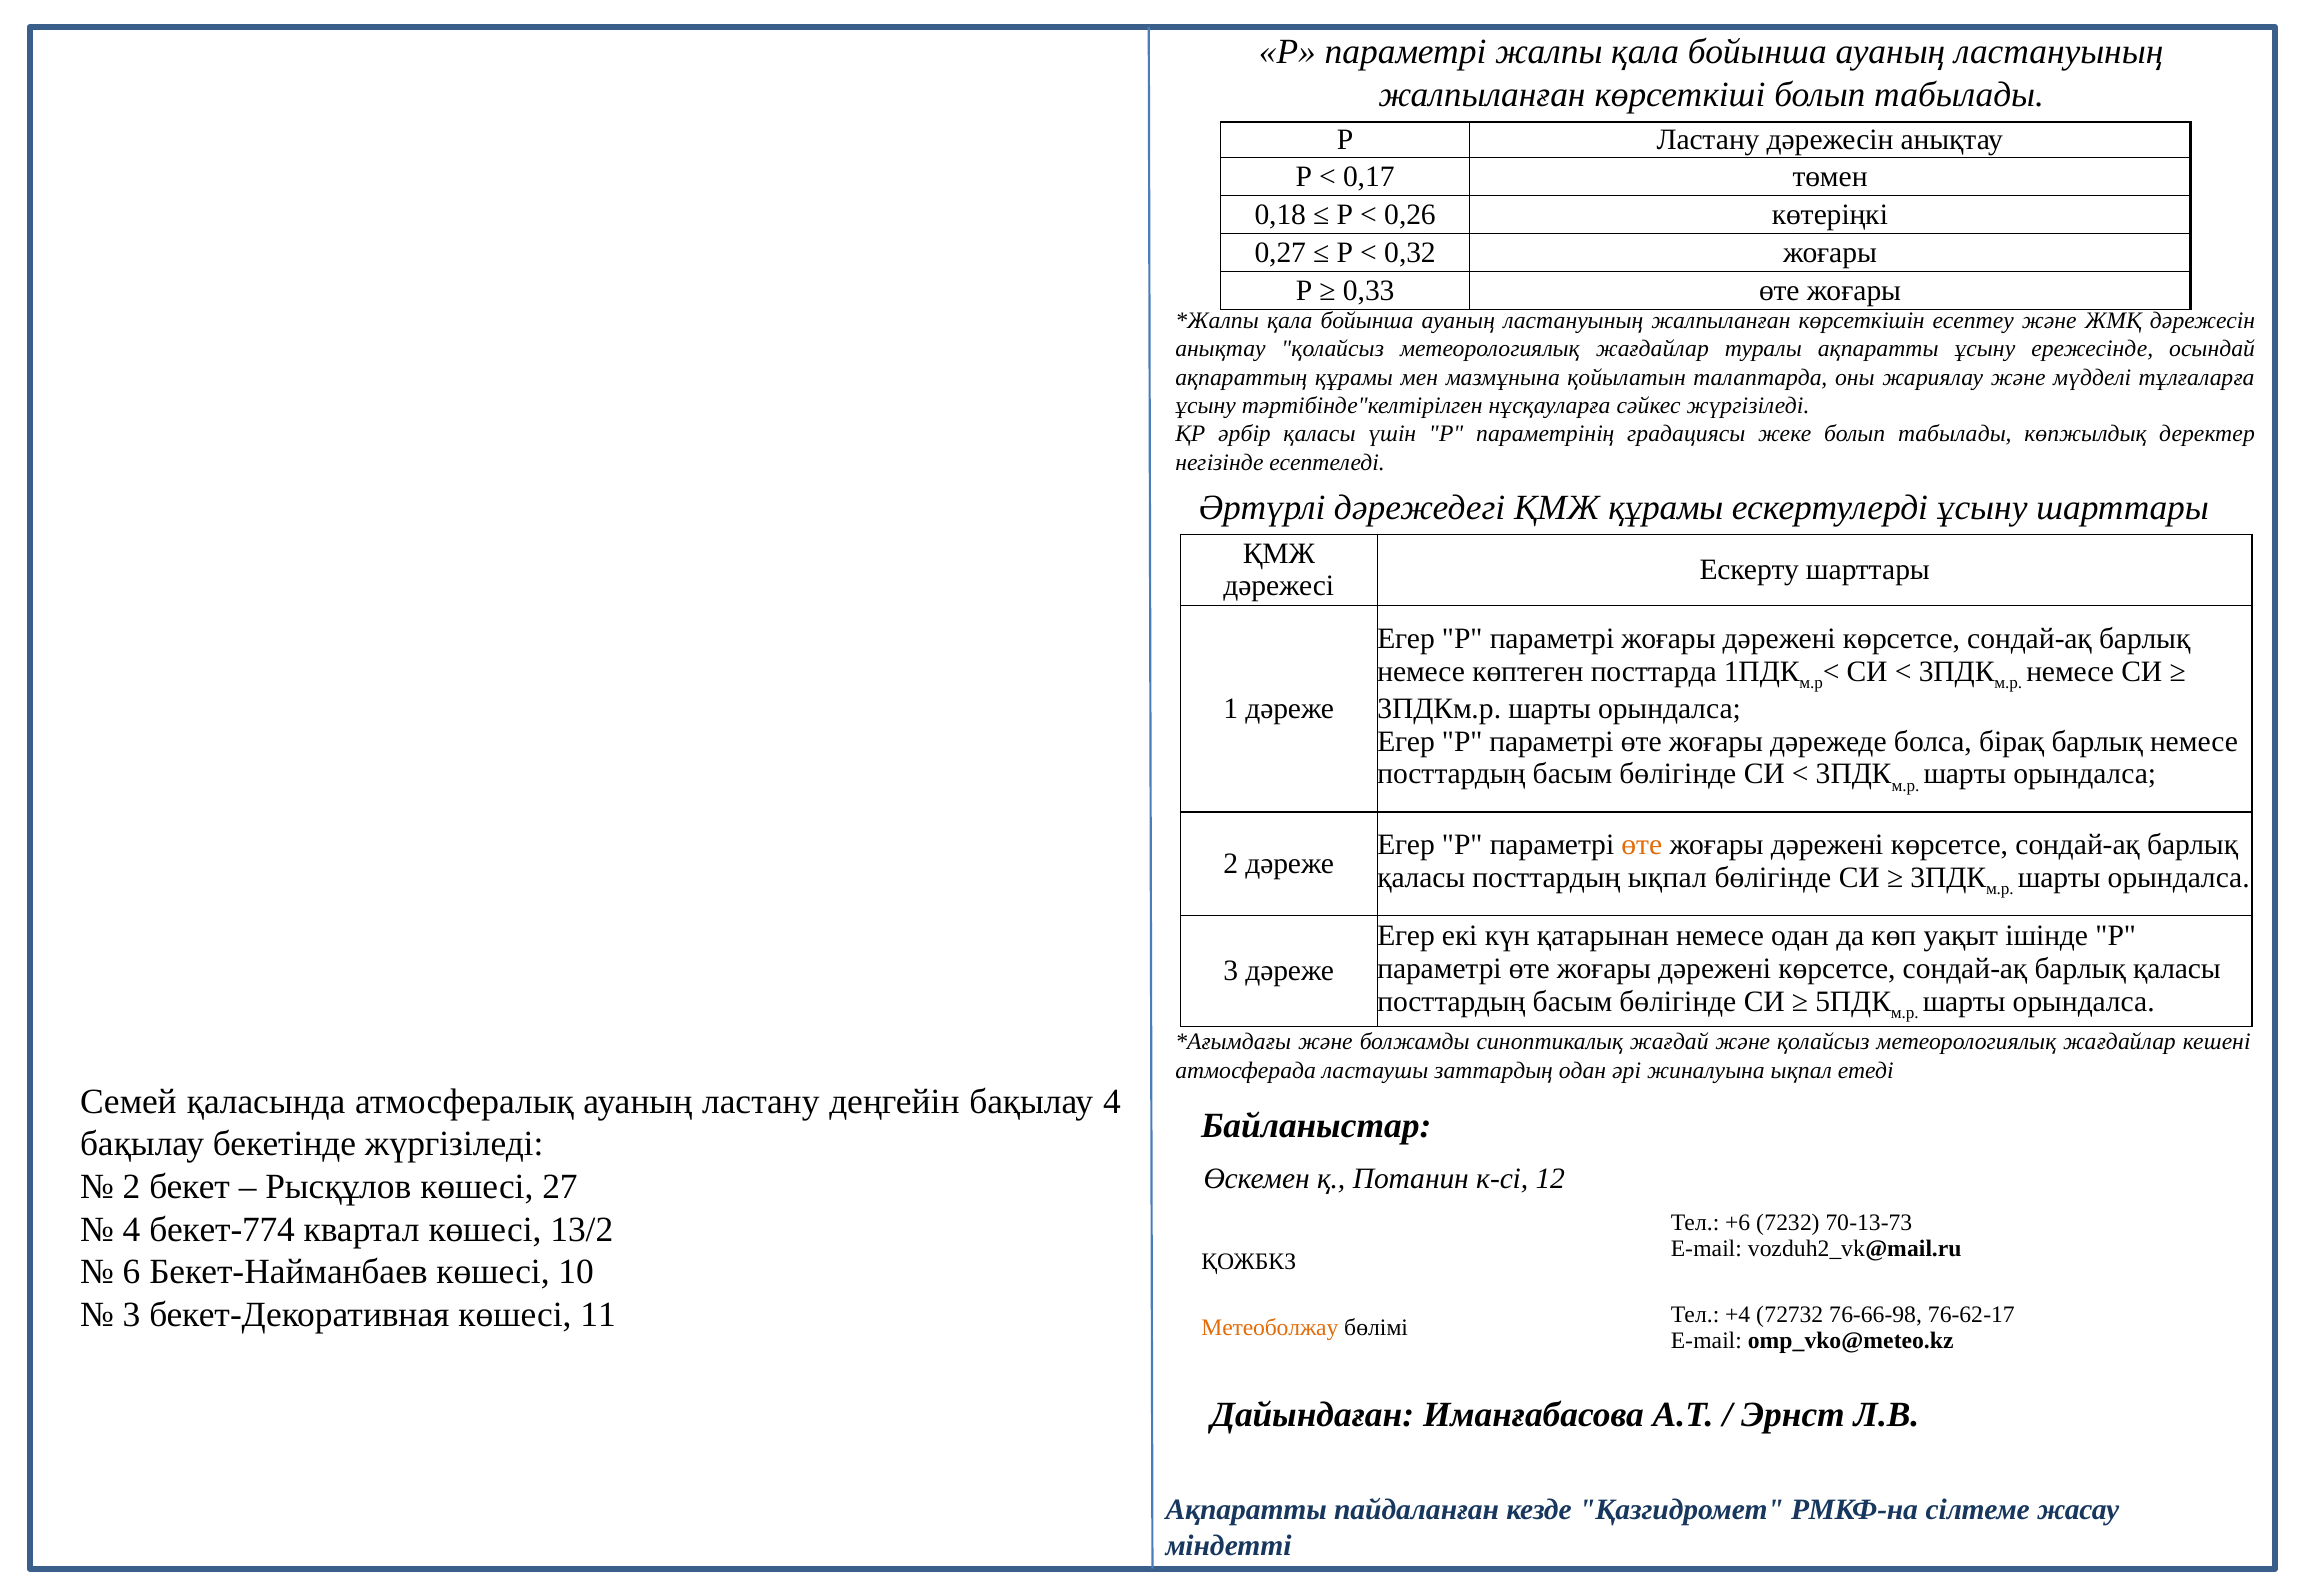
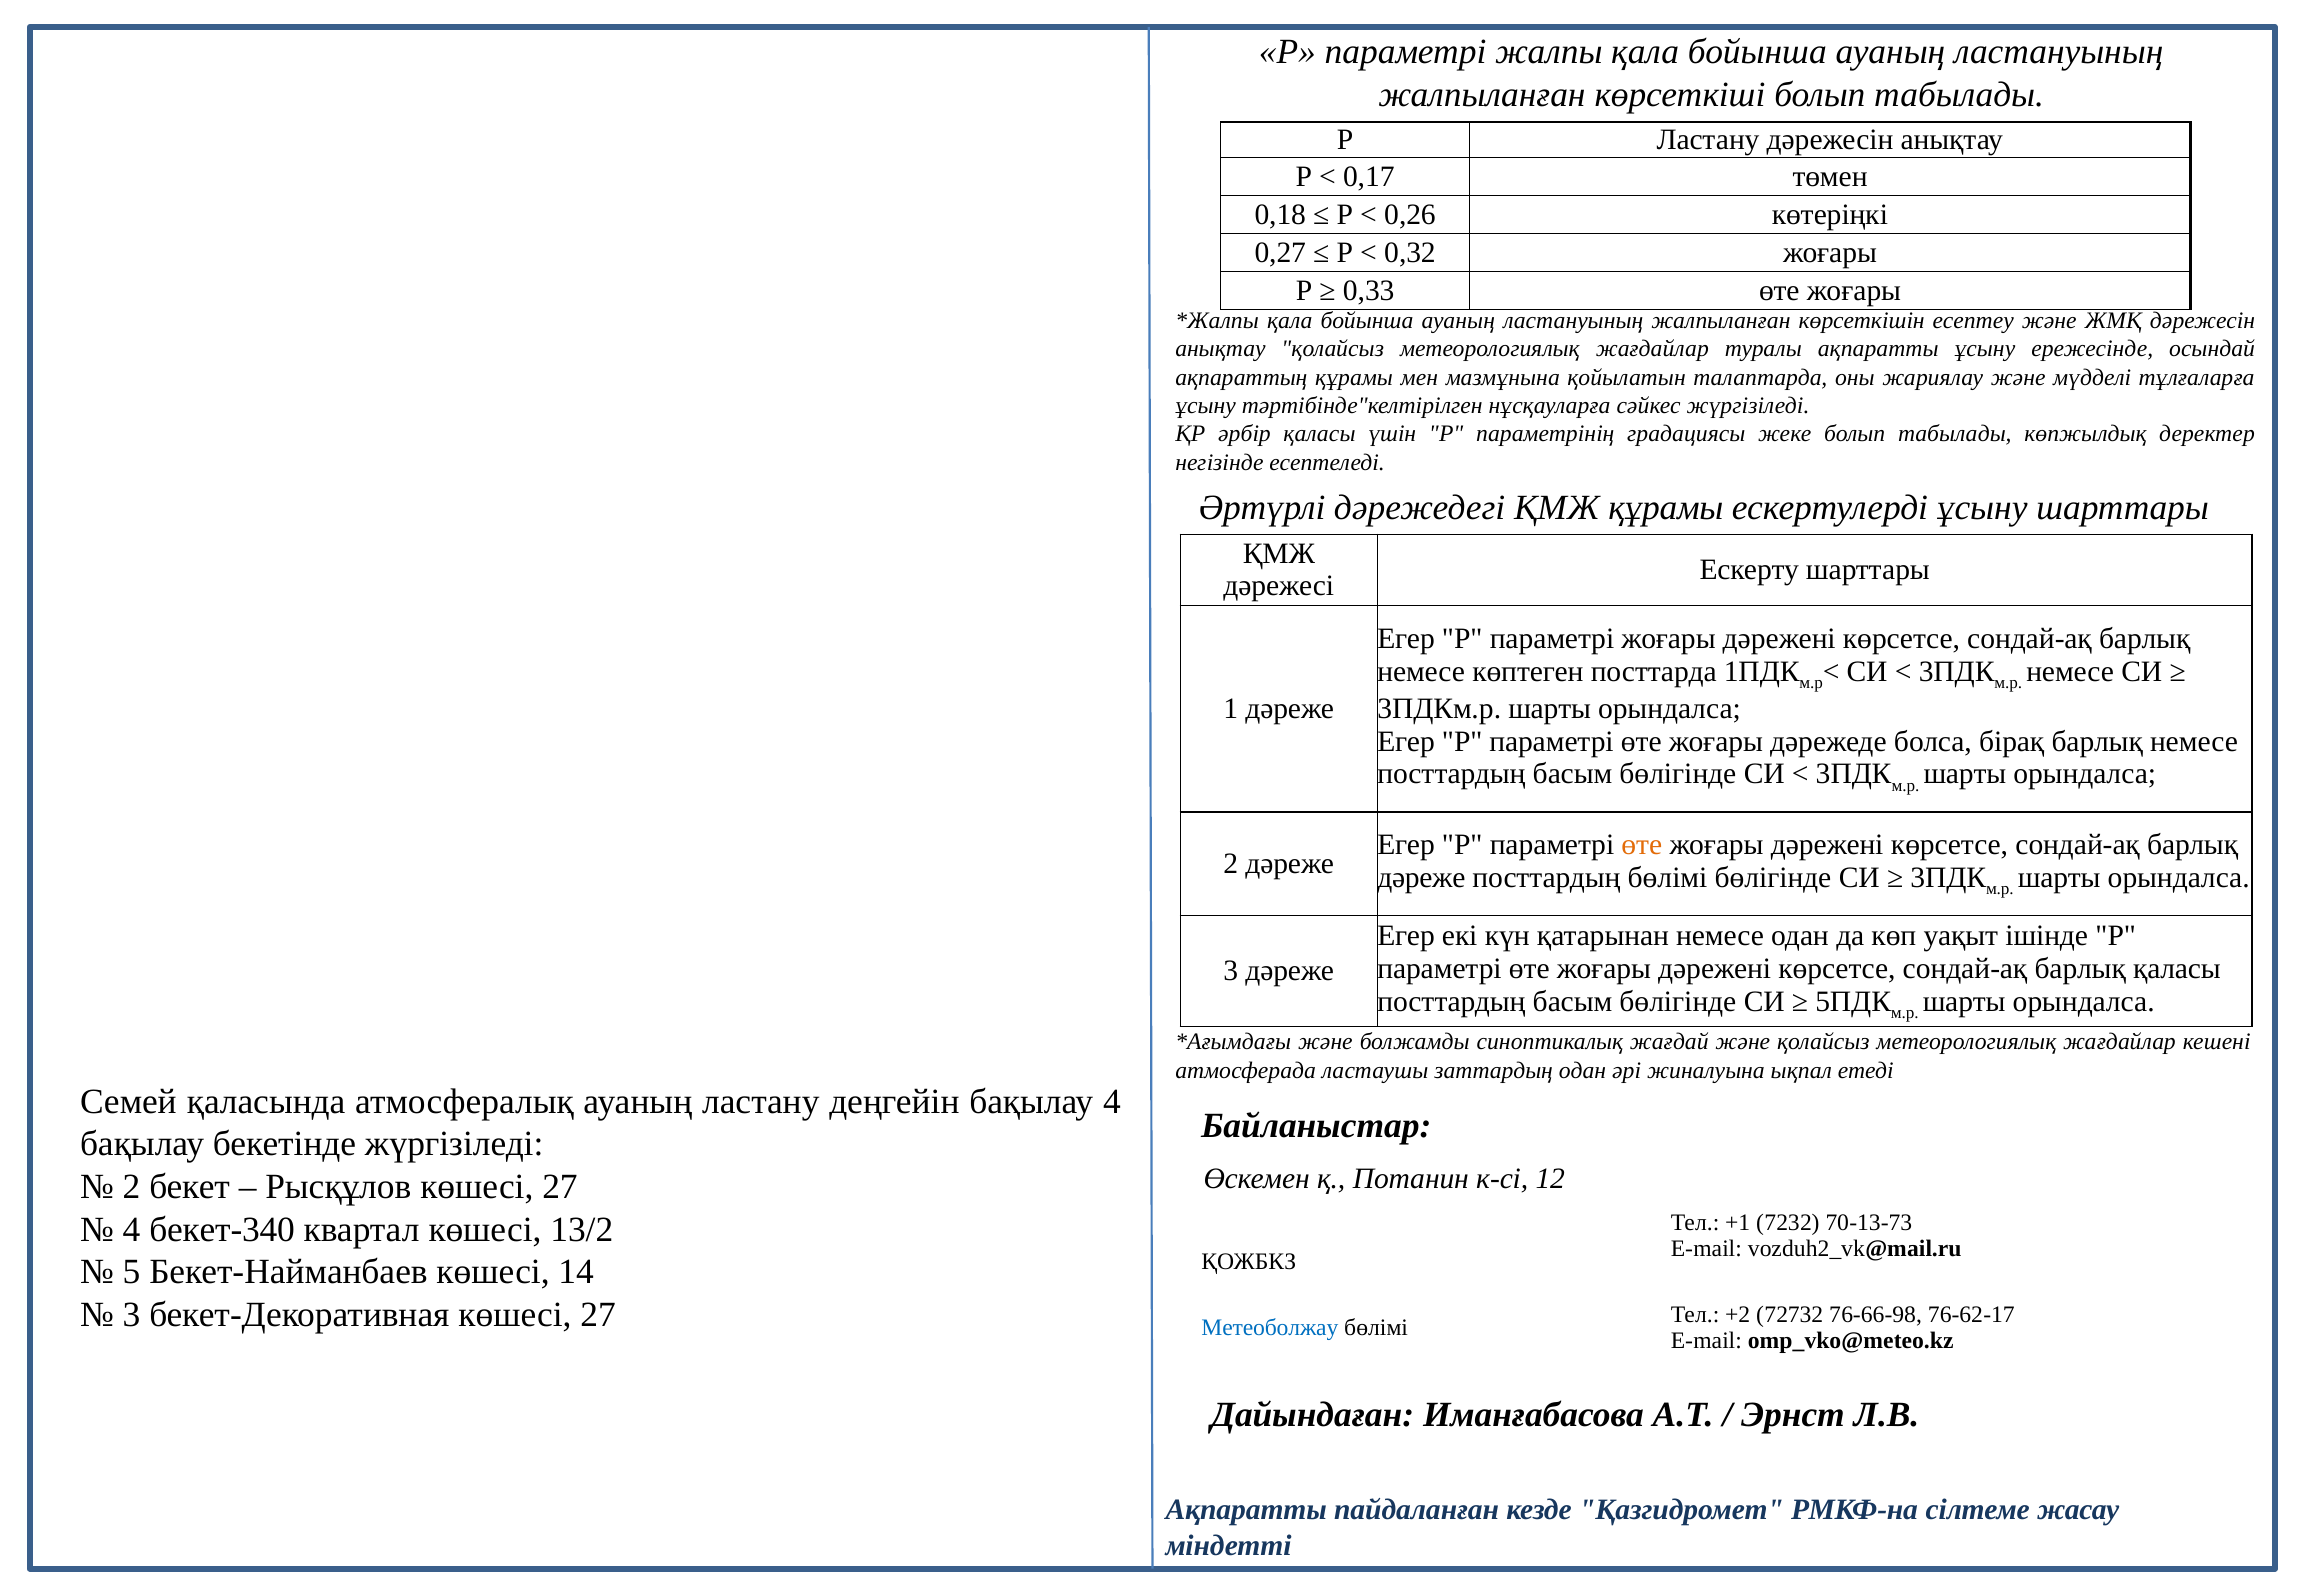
қаласы: қаласы -> дәреже (1421, 877)
посттардың ықпал: ықпал -> бөлімі (1668, 877)
+6: +6 -> +1 (1738, 1222)
бекет-774: бекет-774 -> бекет-340 (222, 1229)
6: 6 -> 5 (132, 1272)
10: 10 -> 14 (576, 1272)
бекет-Декоративная көшесі 11: 11 -> 27 (598, 1314)
+4: +4 -> +2 (1738, 1314)
Метеоболжау colour: orange -> blue (1270, 1328)
